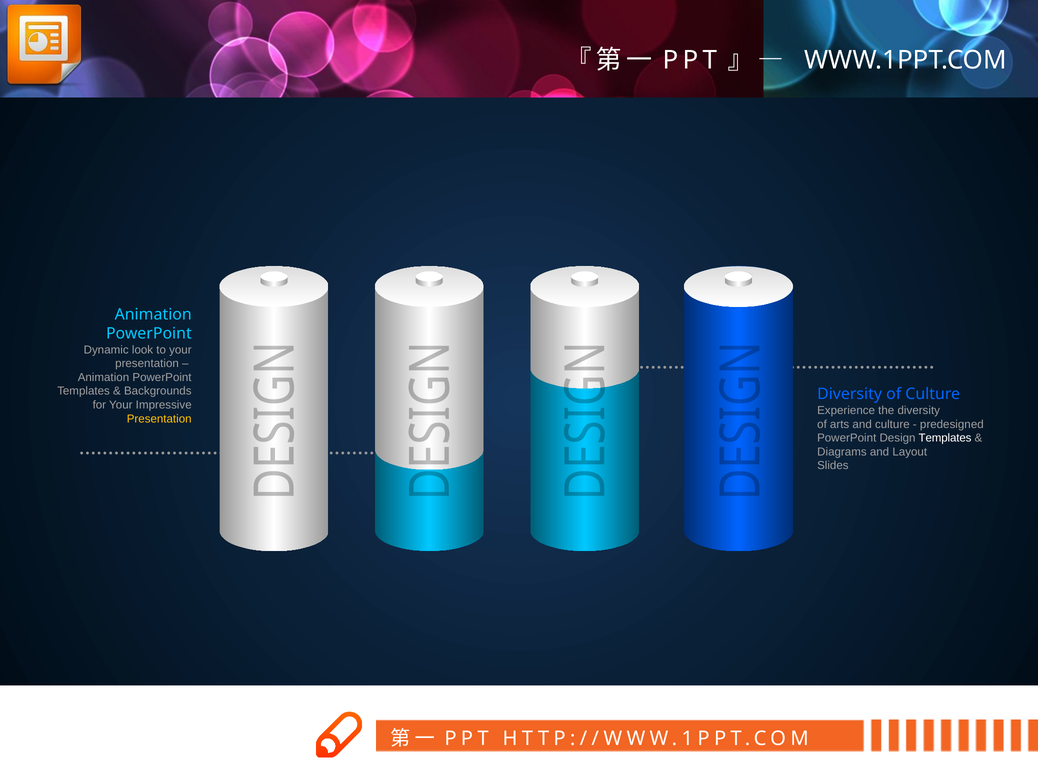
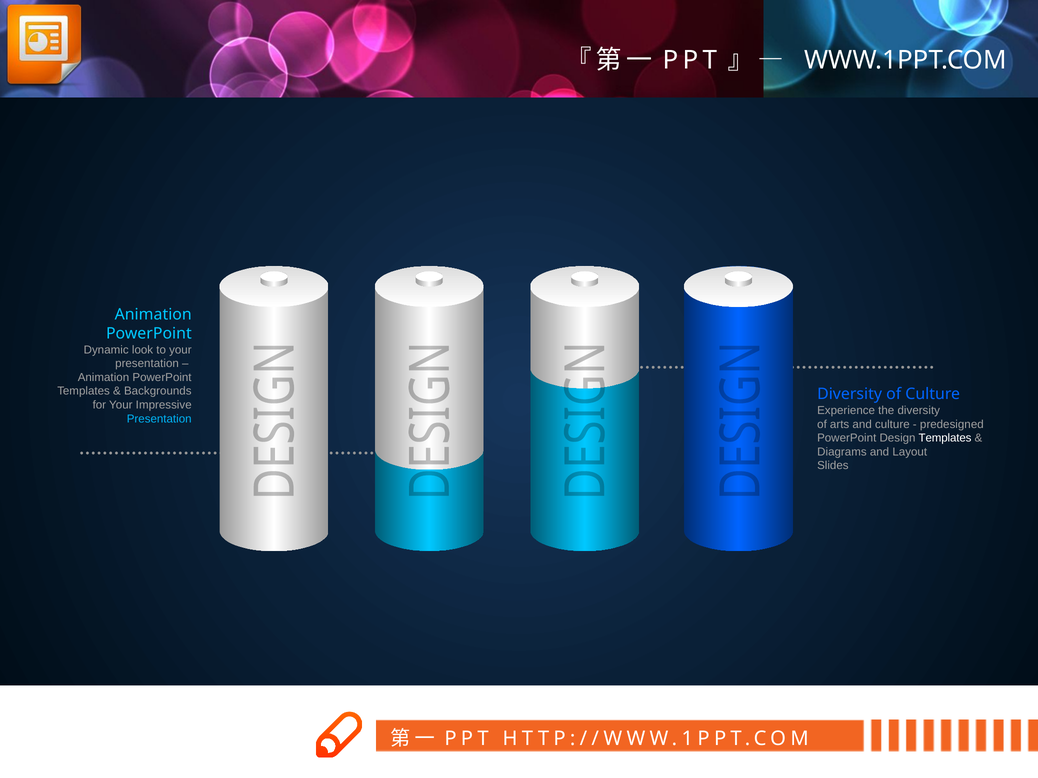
Presentation colour: yellow -> light blue (159, 419)
